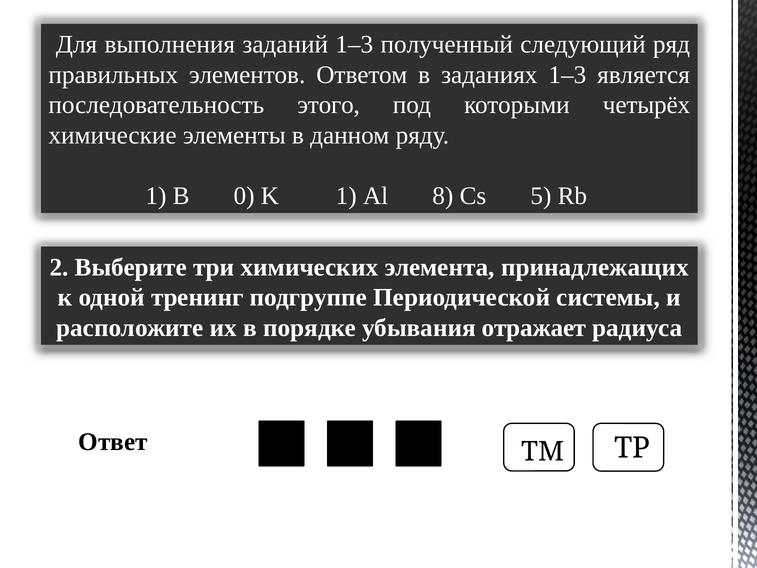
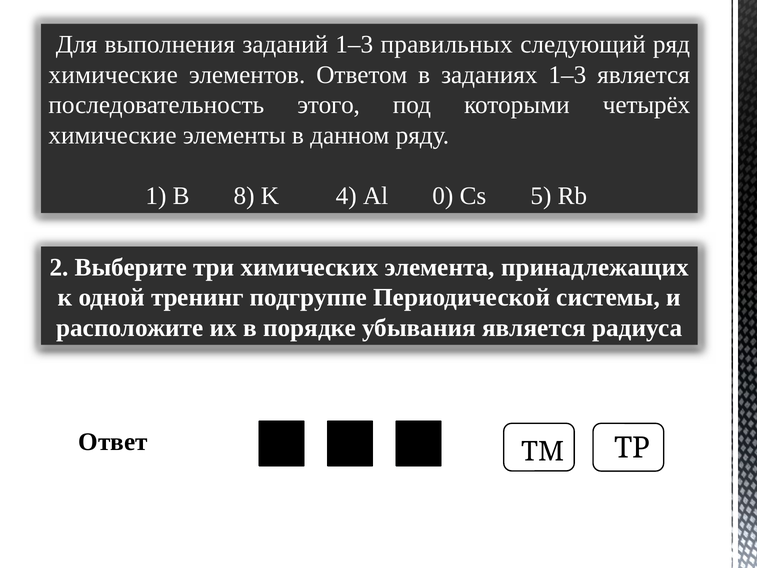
полученный: полученный -> правильных (447, 44)
правильных: правильных -> химические (113, 75)
0: 0 -> 8 (244, 196)
K 1: 1 -> 4 (346, 196)
8: 8 -> 0 (443, 196)
убывания отражает: отражает -> является (534, 328)
